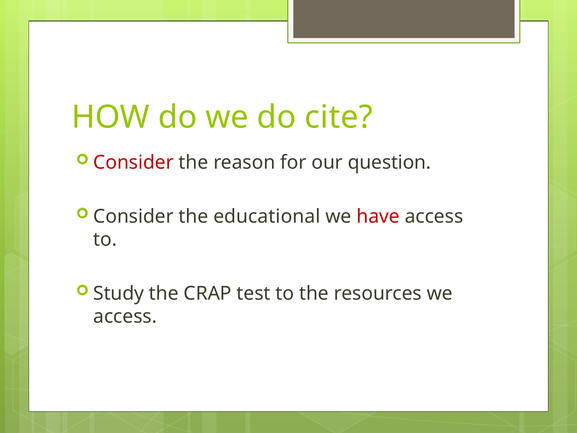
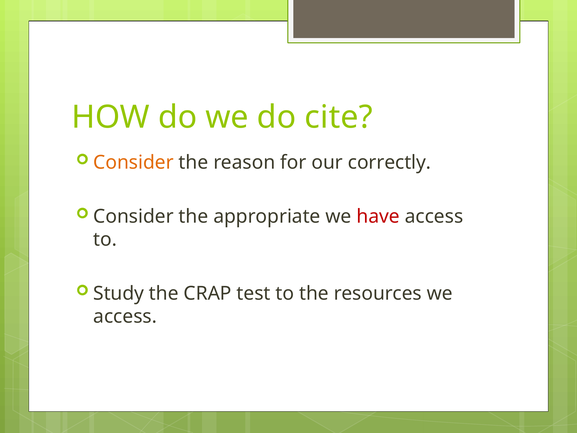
Consider colour: red -> orange (133, 162)
question: question -> correctly (389, 162)
educational: educational -> appropriate (267, 216)
